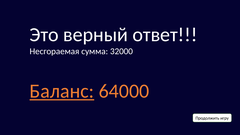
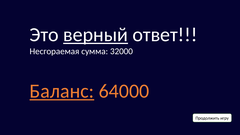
верный underline: none -> present (96, 35)
